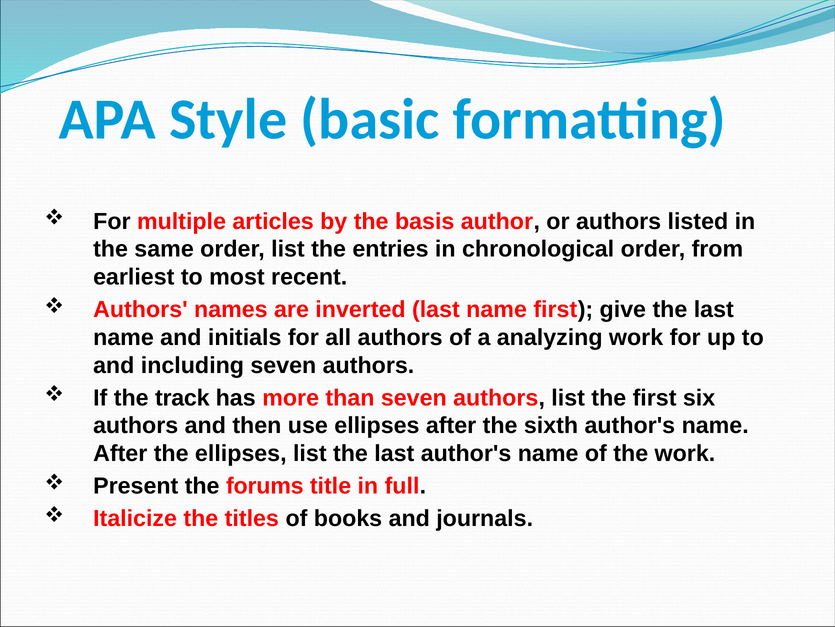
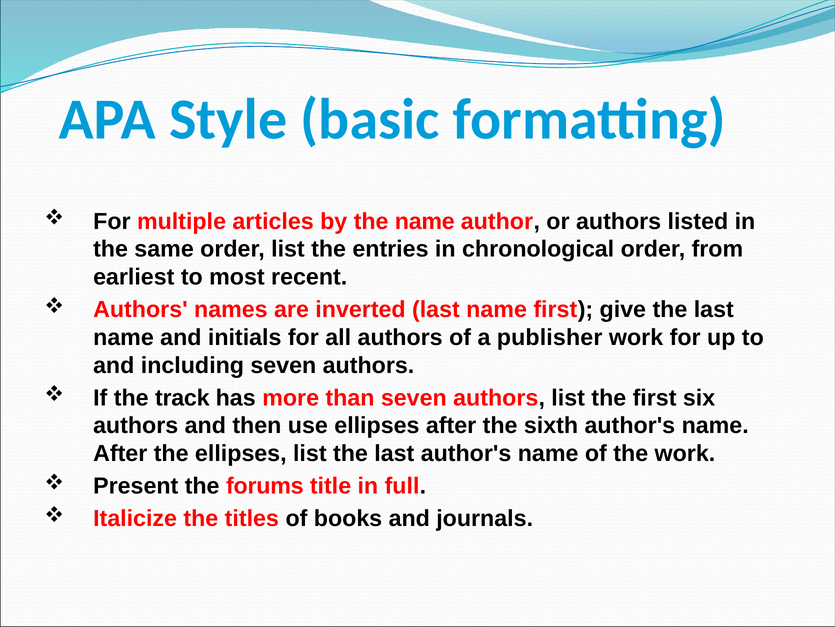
the basis: basis -> name (425, 221)
analyzing: analyzing -> publisher (550, 337)
